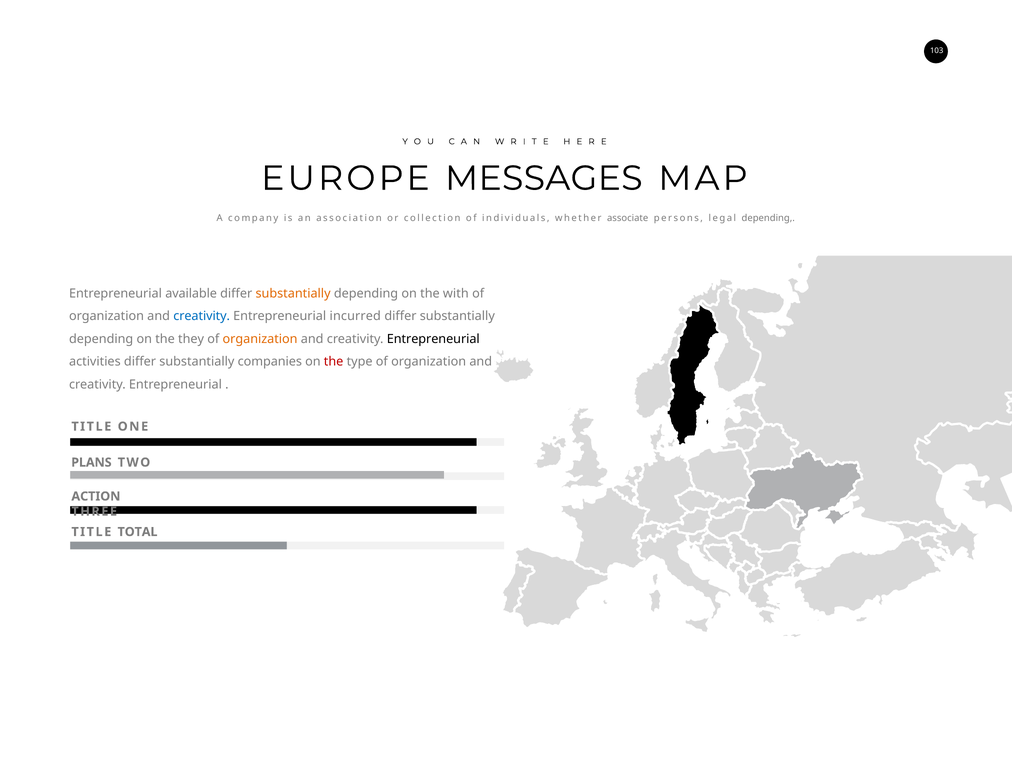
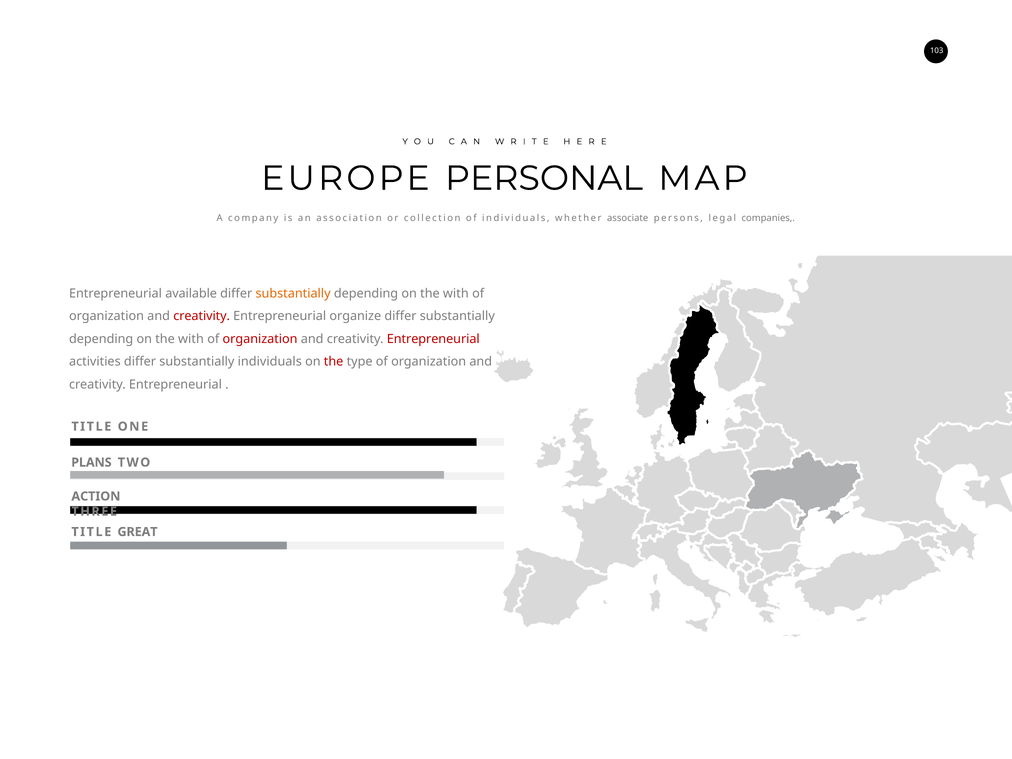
MESSAGES: MESSAGES -> PERSONAL (544, 178)
legal depending: depending -> companies (768, 218)
creativity colour: blue -> red (202, 316)
incurred: incurred -> organize (355, 316)
they: they -> with (191, 339)
organization colour: orange -> red (260, 339)
Entrepreneurial colour: black -> red (433, 339)
substantially companies: companies -> individuals (270, 362)
TOTAL: TOTAL -> GREAT (137, 532)
